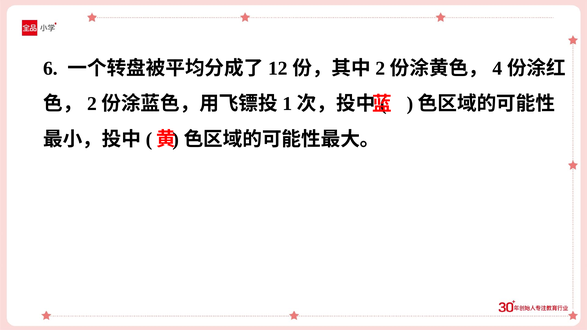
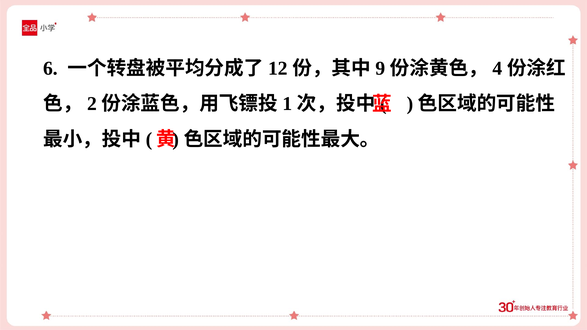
2: 2 -> 9 (380, 68)
